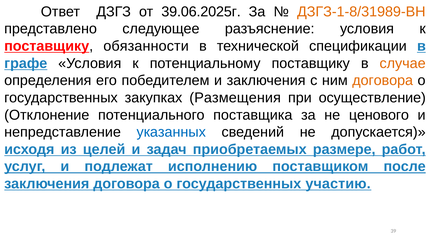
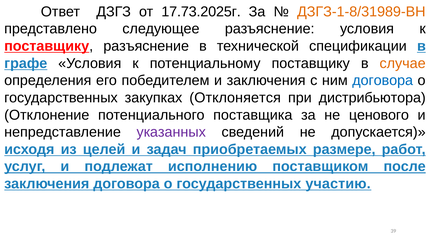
39.06.2025г: 39.06.2025г -> 17.73.2025г (201, 12)
поставщику обязанности: обязанности -> разъяснение (146, 46)
договора colour: orange -> blue (383, 81)
Размещения: Размещения -> Отклоняется (235, 98)
осуществление: осуществление -> дистрибьютора (372, 98)
указанных colour: blue -> purple (171, 132)
